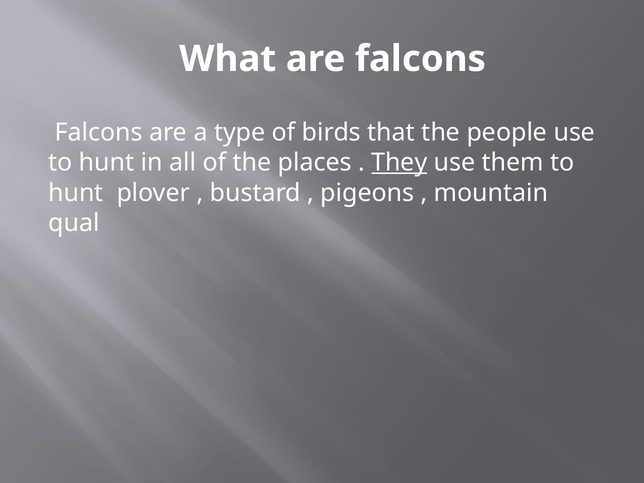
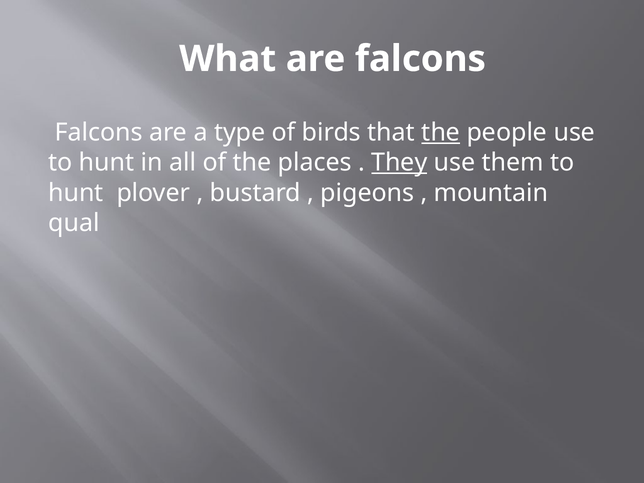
the underline: none -> present (441, 133)
